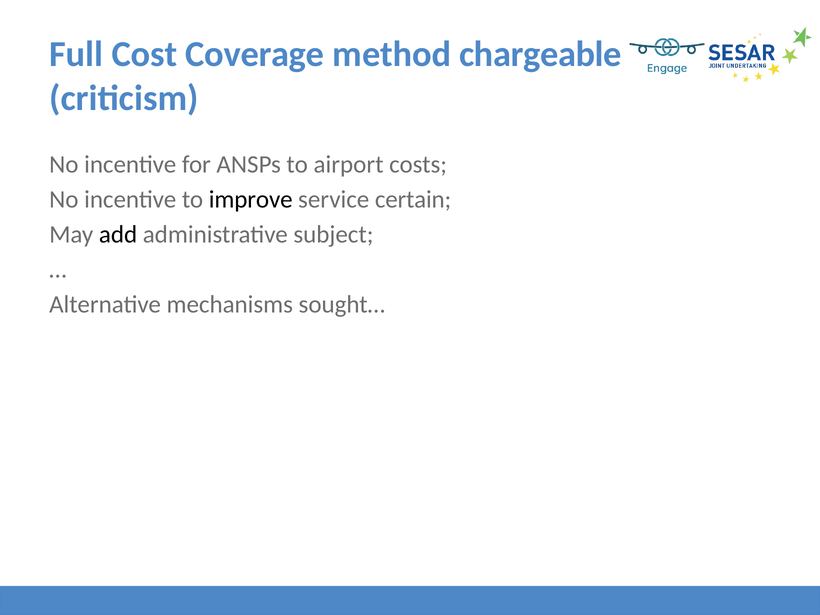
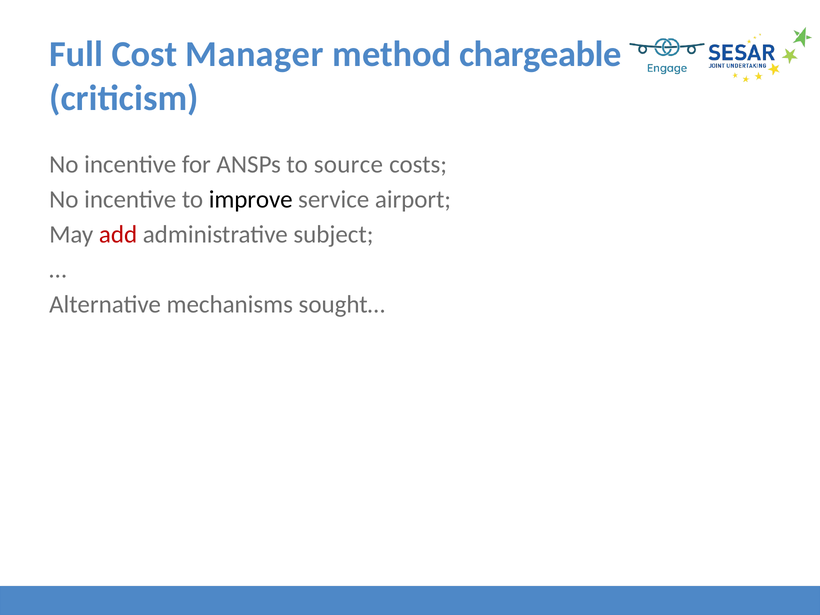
Coverage: Coverage -> Manager (255, 54)
airport: airport -> source (348, 164)
certain: certain -> airport (413, 199)
add colour: black -> red (118, 235)
